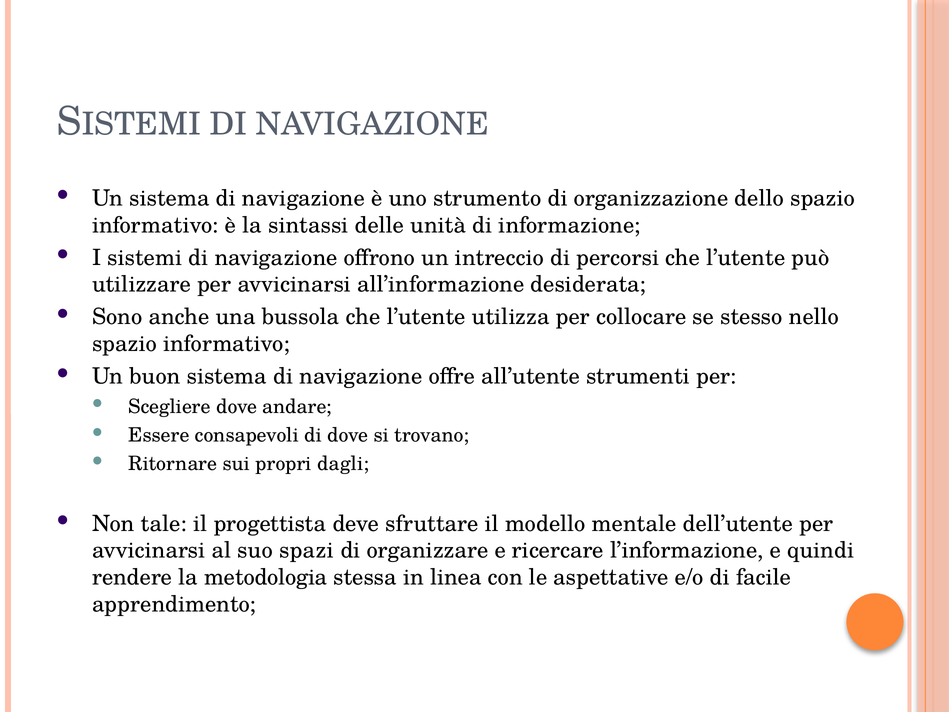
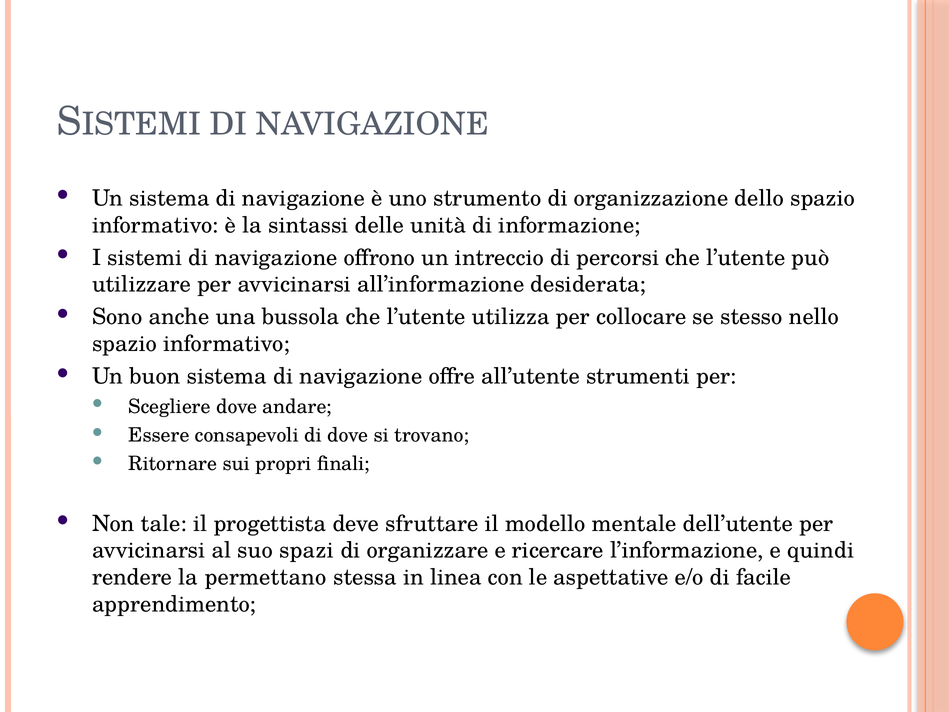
dagli: dagli -> finali (343, 464)
metodologia: metodologia -> permettano (266, 577)
